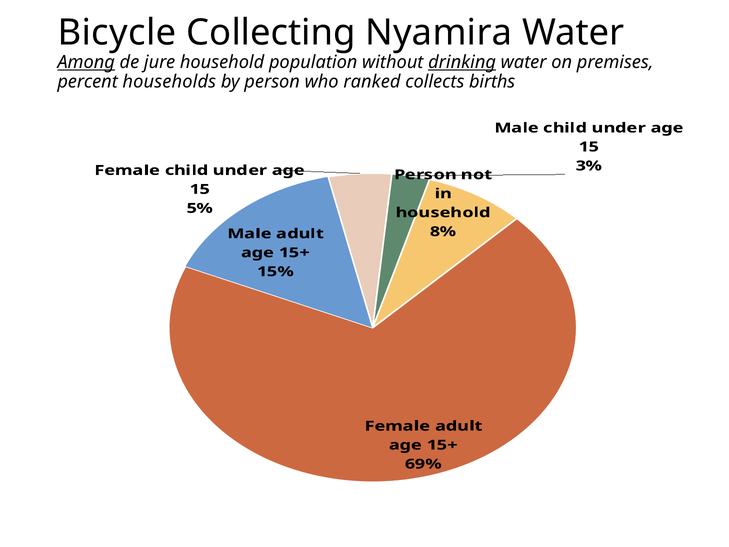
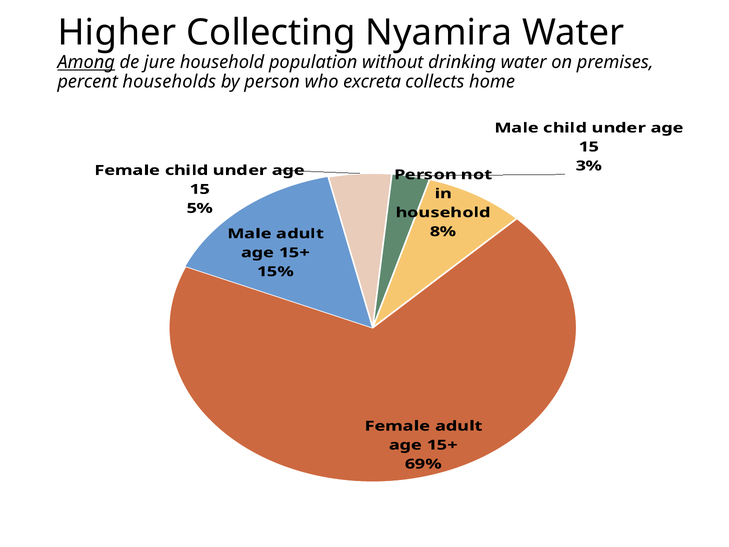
Bicycle: Bicycle -> Higher (117, 32)
drinking underline: present -> none (462, 62)
ranked: ranked -> excreta (372, 82)
births: births -> home (492, 82)
